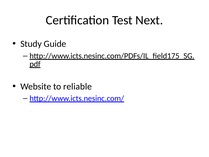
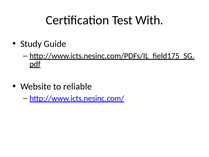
Next: Next -> With (149, 20)
